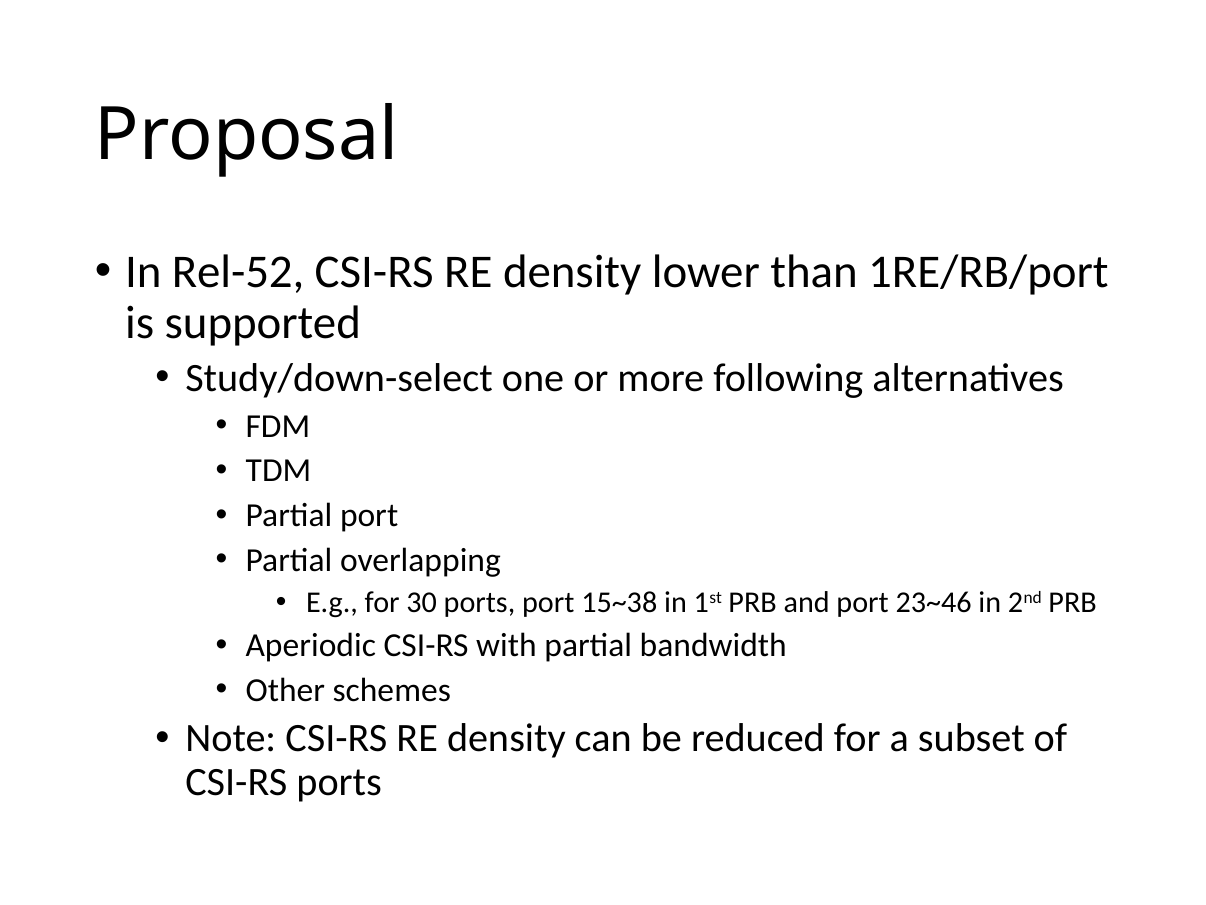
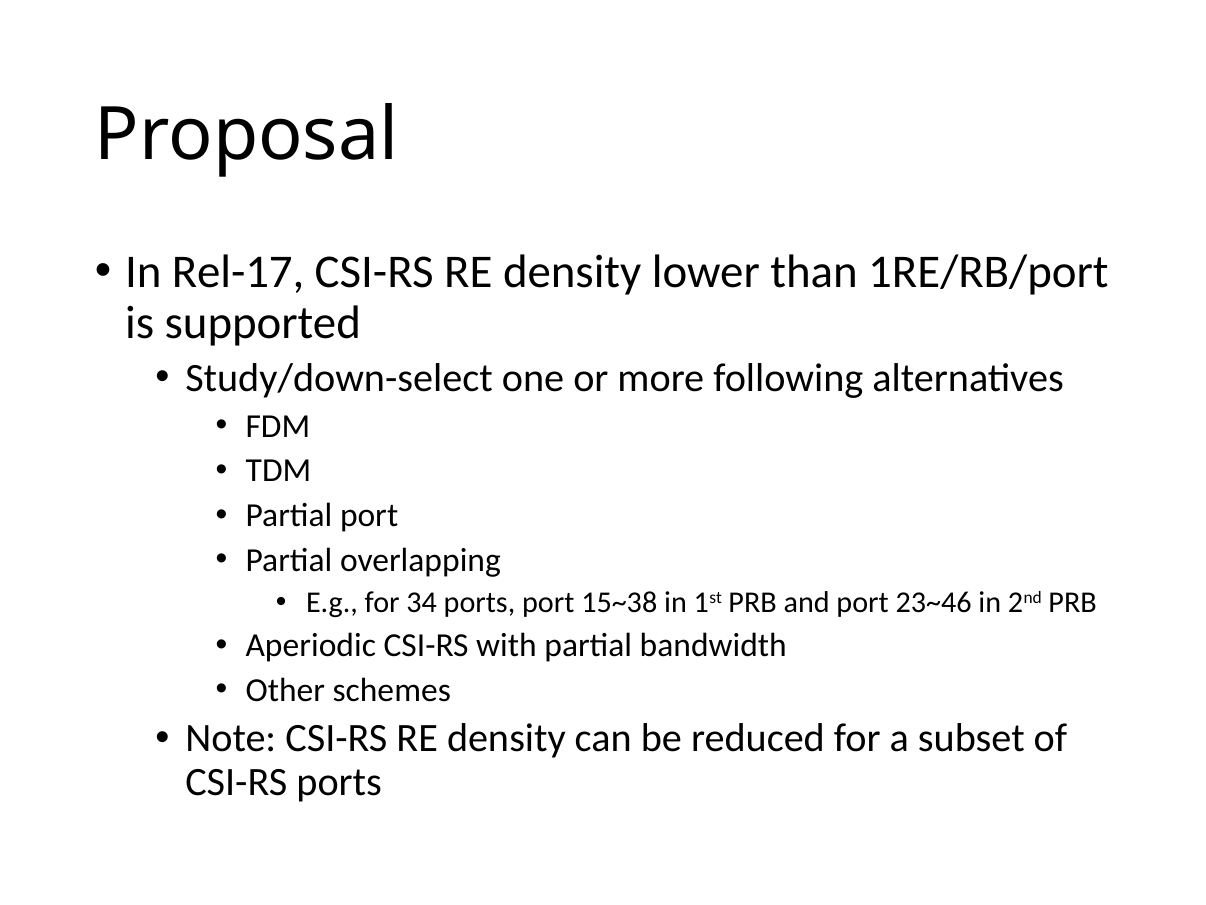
Rel-52: Rel-52 -> Rel-17 (238, 272)
30: 30 -> 34 (422, 602)
